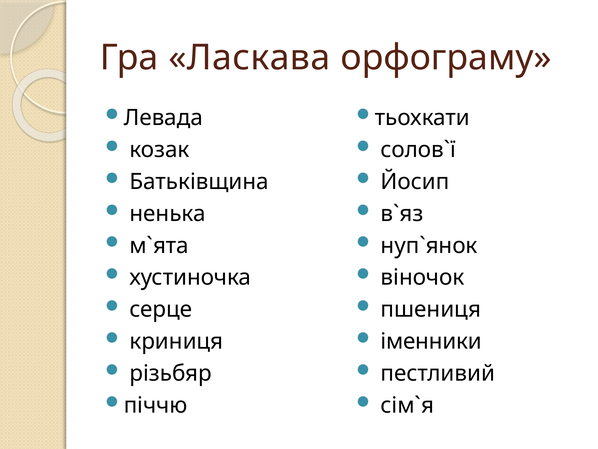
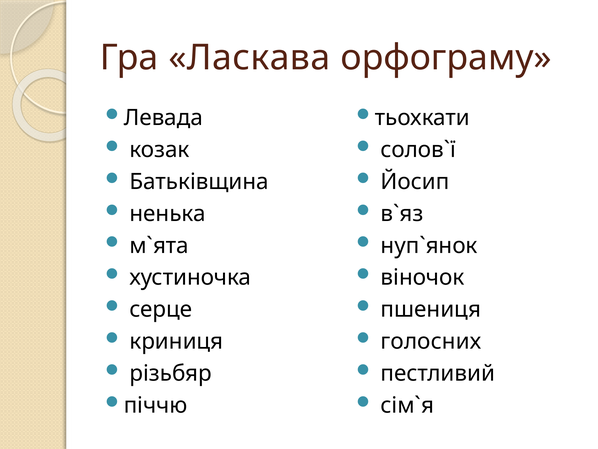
іменники: іменники -> голосних (431, 341)
